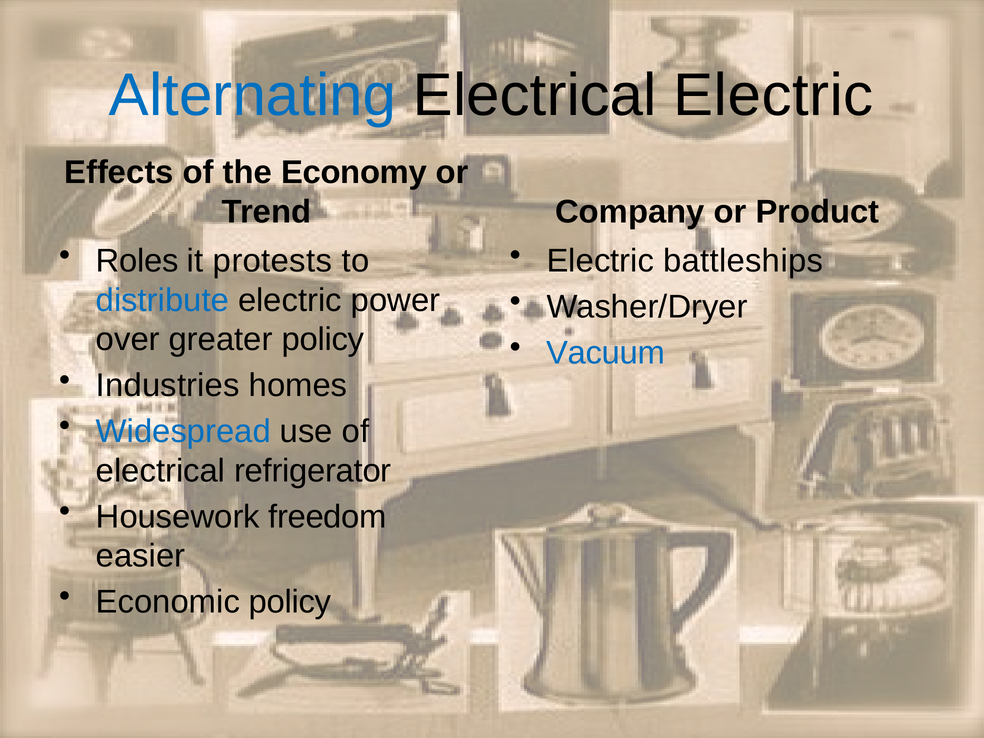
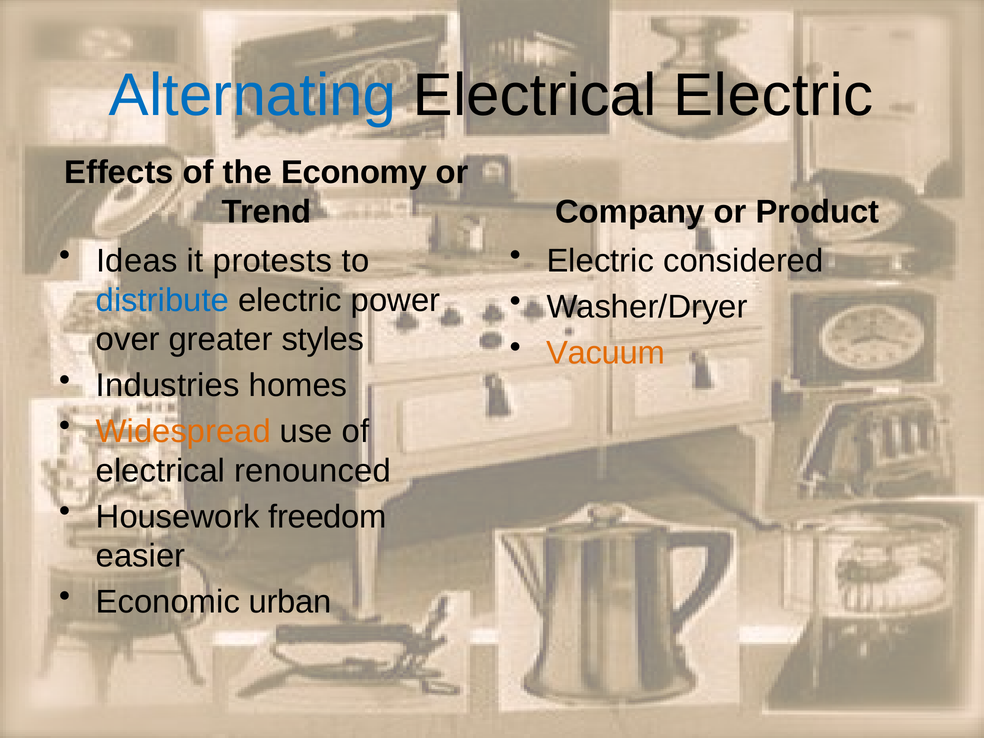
Roles: Roles -> Ideas (137, 261)
battleships: battleships -> considered (743, 261)
greater policy: policy -> styles (323, 340)
Vacuum colour: blue -> orange (606, 353)
Widespread colour: blue -> orange (183, 431)
refrigerator: refrigerator -> renounced (313, 471)
Economic policy: policy -> urban (290, 602)
